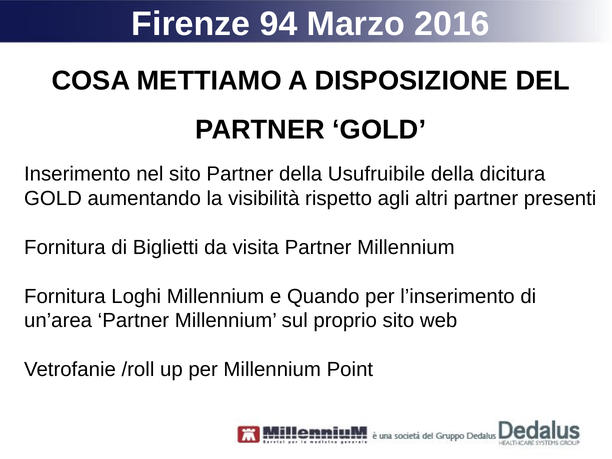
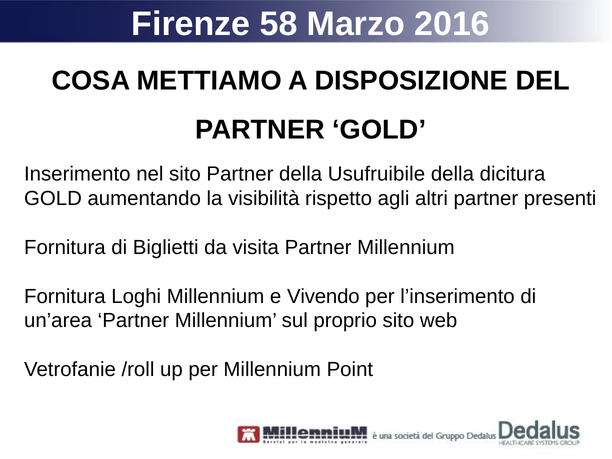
94: 94 -> 58 (279, 24)
Quando: Quando -> Vivendo (323, 296)
